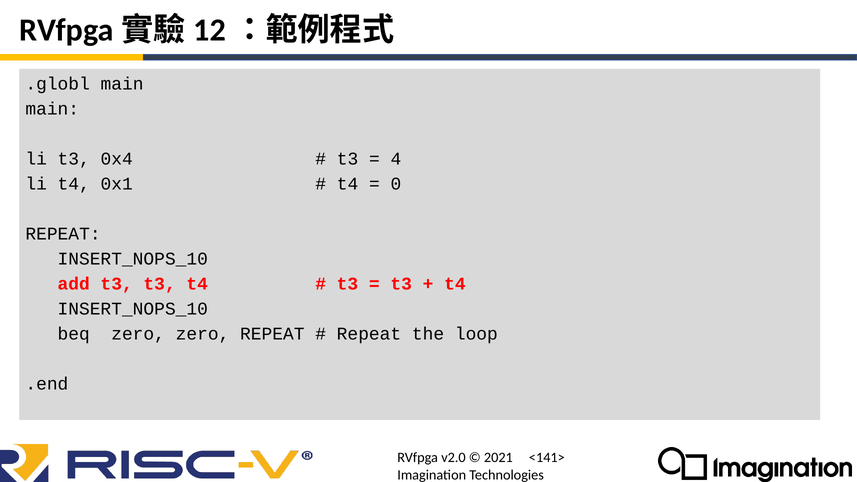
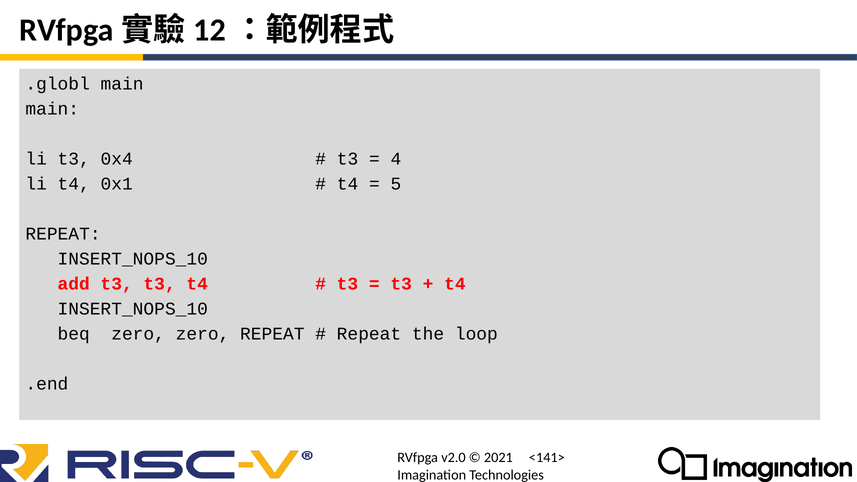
0: 0 -> 5 (396, 184)
